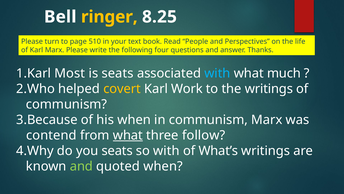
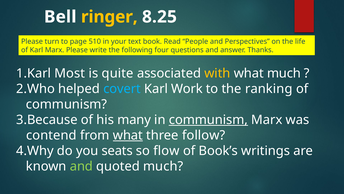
is seats: seats -> quite (118, 73)
with colour: light blue -> yellow (217, 73)
covert colour: yellow -> light blue (122, 89)
the writings: writings -> ranking (269, 89)
his when: when -> many (134, 120)
communism underline: none -> present (208, 120)
so with: with -> flow (166, 151)
What’s: What’s -> Book’s (218, 151)
quoted when: when -> much (163, 166)
